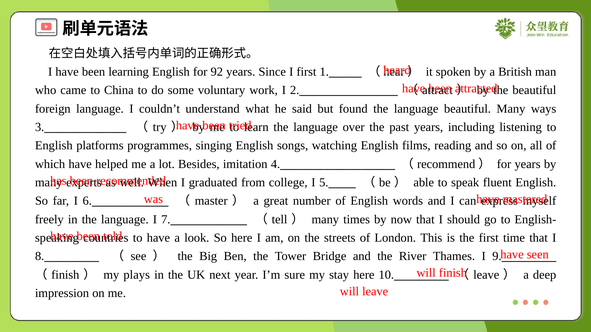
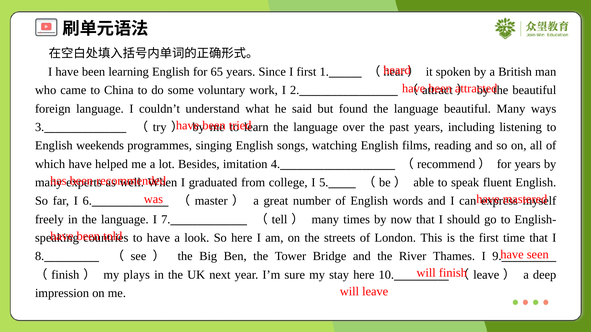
92: 92 -> 65 (217, 72)
platforms: platforms -> weekends (100, 146)
